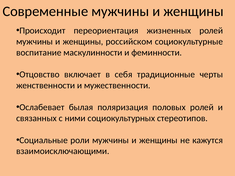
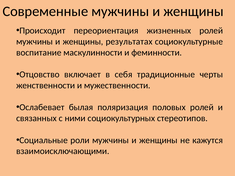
российском: российском -> результатах (129, 42)
